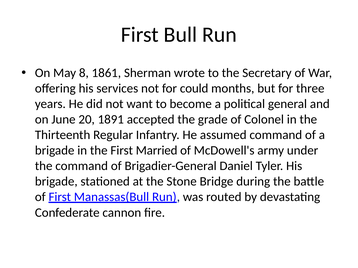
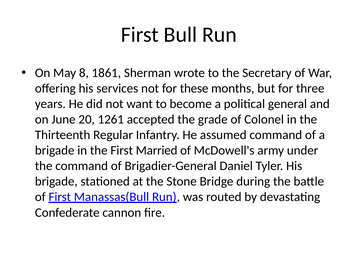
could: could -> these (194, 89)
1891: 1891 -> 1261 (111, 120)
